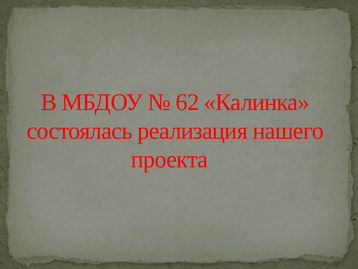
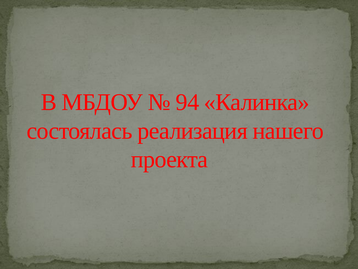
62: 62 -> 94 (187, 102)
